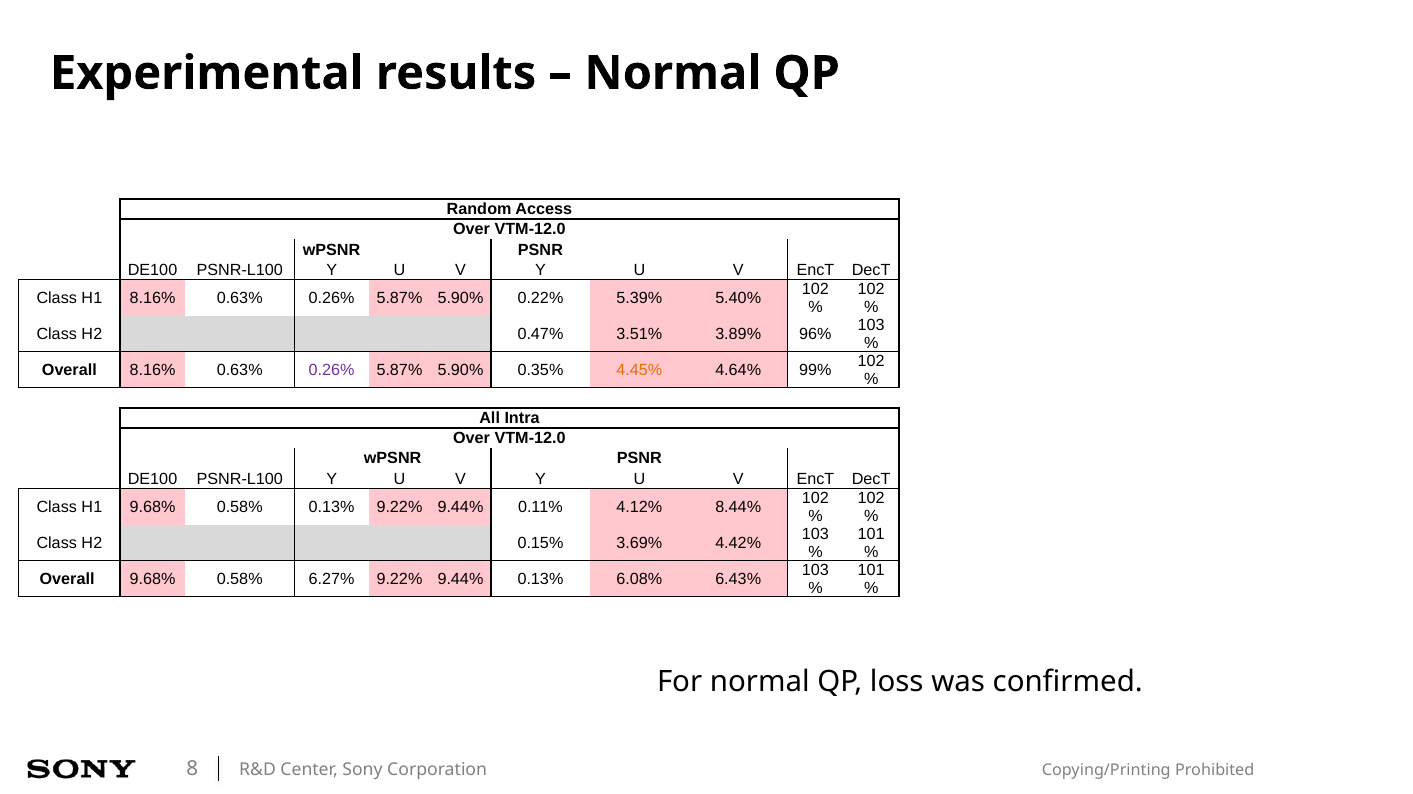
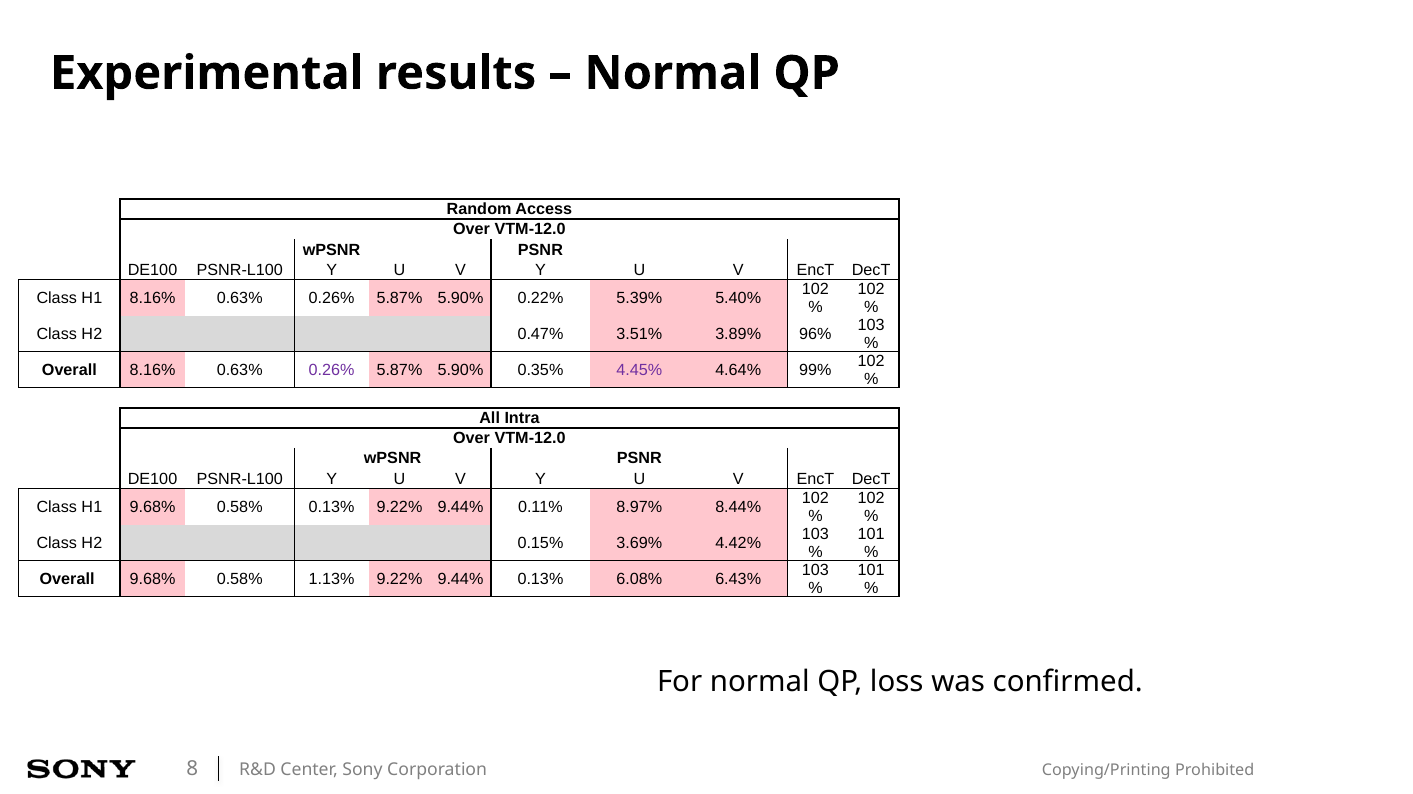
4.45% colour: orange -> purple (639, 370)
4.12%: 4.12% -> 8.97% (639, 507)
6.27%: 6.27% -> 1.13% (332, 579)
